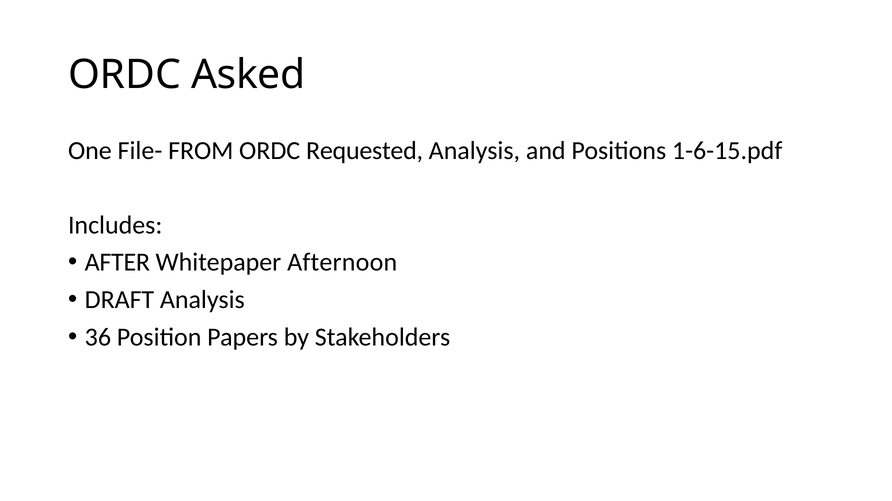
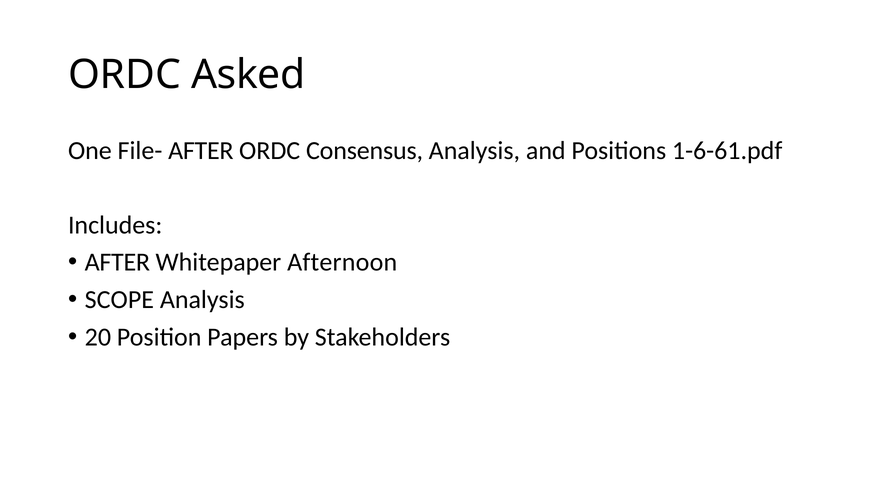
File- FROM: FROM -> AFTER (201, 151)
Requested: Requested -> Consensus (365, 151)
1-6-15.pdf: 1-6-15.pdf -> 1-6-61.pdf (727, 151)
DRAFT: DRAFT -> SCOPE (119, 300)
36: 36 -> 20 (98, 337)
